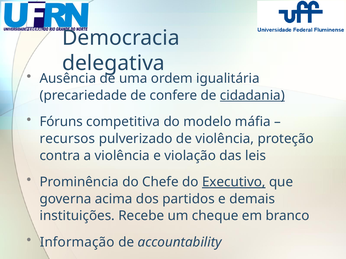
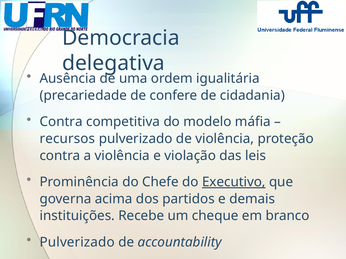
cidadania underline: present -> none (252, 96)
Fóruns: Fóruns -> Contra (61, 122)
Informação: Informação -> Pulverizado (77, 243)
